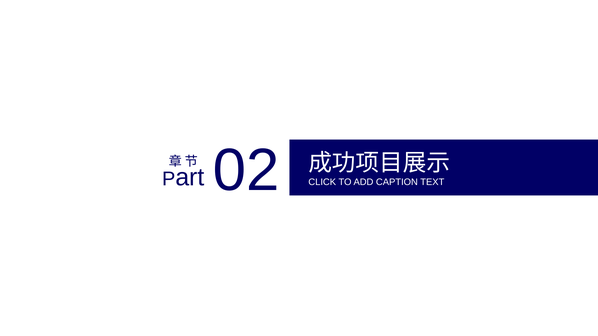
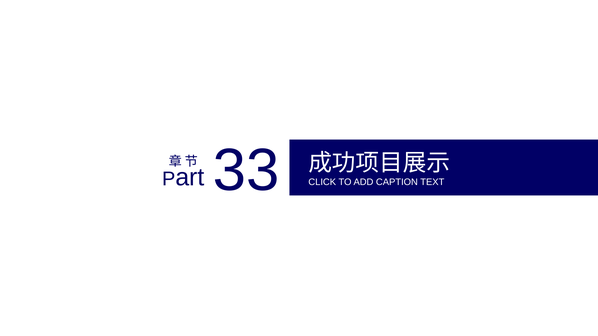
02: 02 -> 33 (246, 171)
